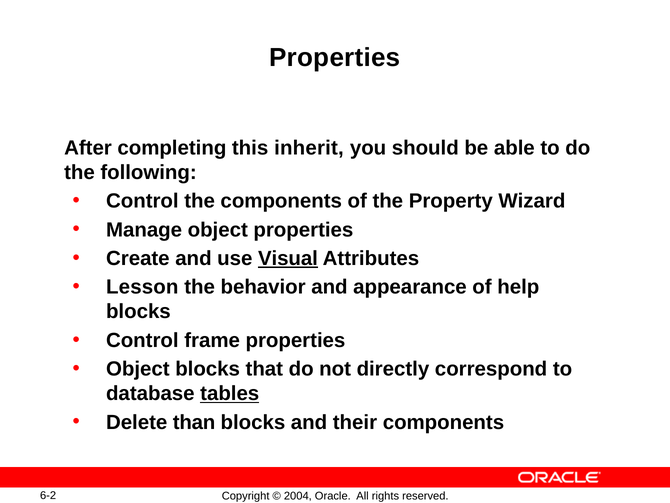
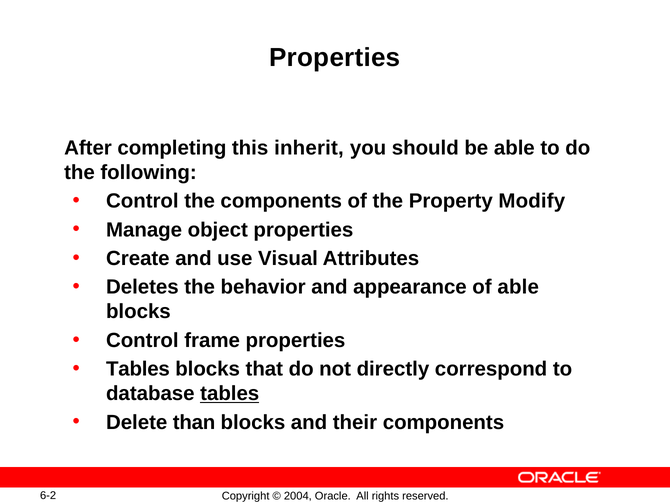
Wizard: Wizard -> Modify (532, 201)
Visual underline: present -> none (288, 258)
Lesson: Lesson -> Deletes (142, 287)
of help: help -> able (518, 287)
Object: Object -> Tables (138, 369)
